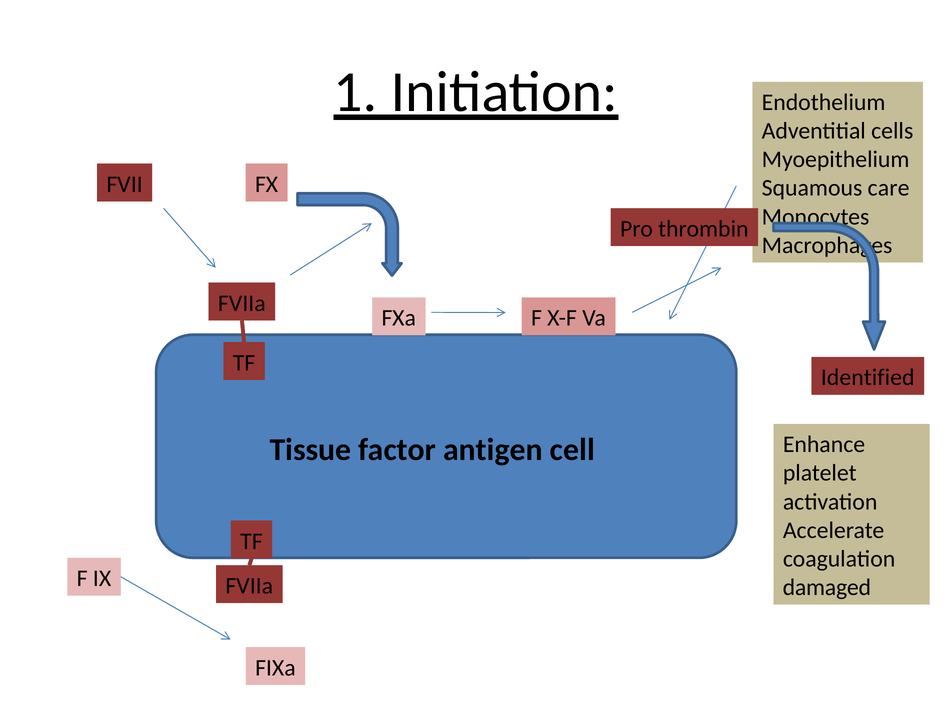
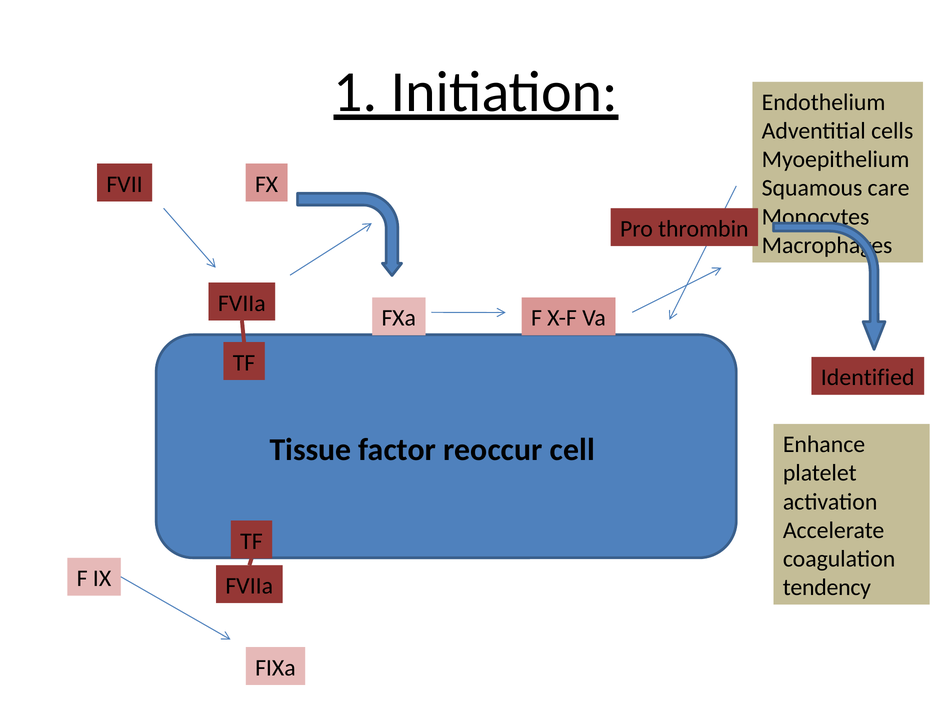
antigen: antigen -> reoccur (493, 450)
damaged: damaged -> tendency (827, 587)
